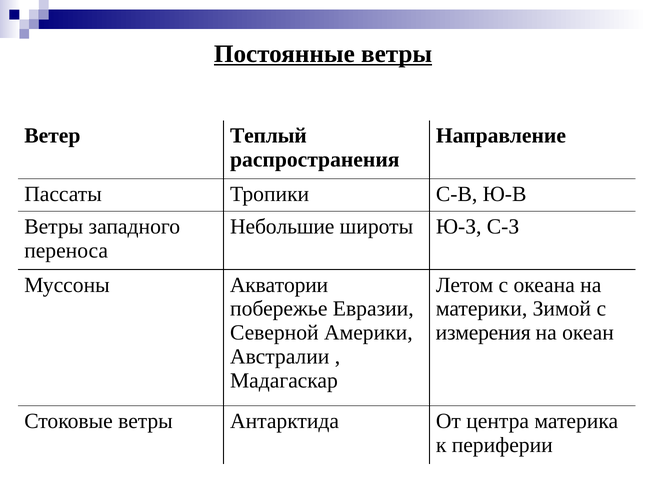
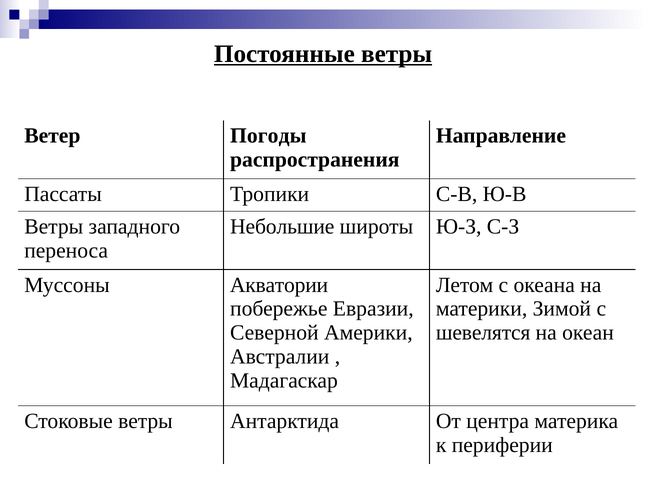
Теплый: Теплый -> Погоды (268, 136)
измерения: измерения -> шевелятся (483, 333)
